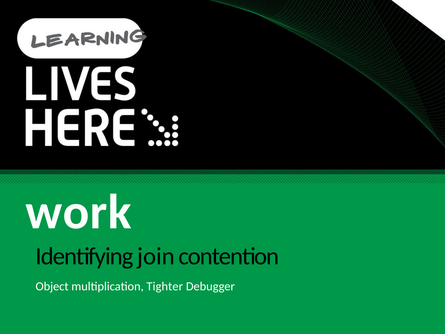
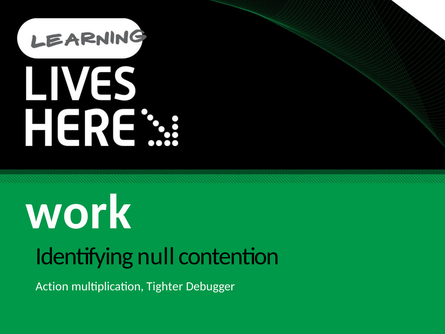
join: join -> null (156, 256)
Object: Object -> Action (52, 286)
